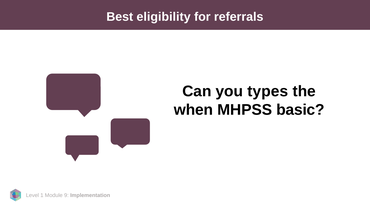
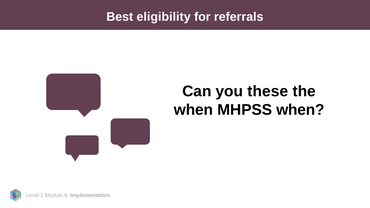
types: types -> these (268, 91)
MHPSS basic: basic -> when (300, 110)
